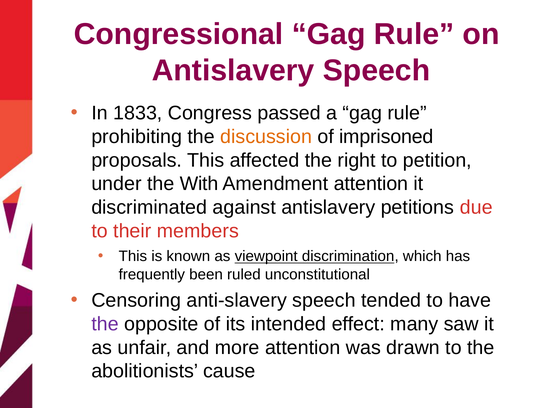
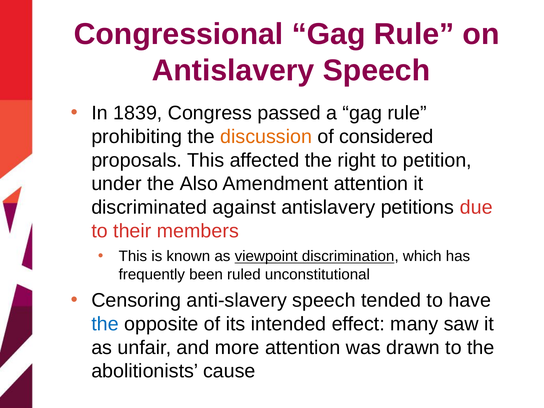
1833: 1833 -> 1839 (138, 113)
imprisoned: imprisoned -> considered (386, 137)
With: With -> Also (199, 184)
the colour: purple -> blue (105, 324)
